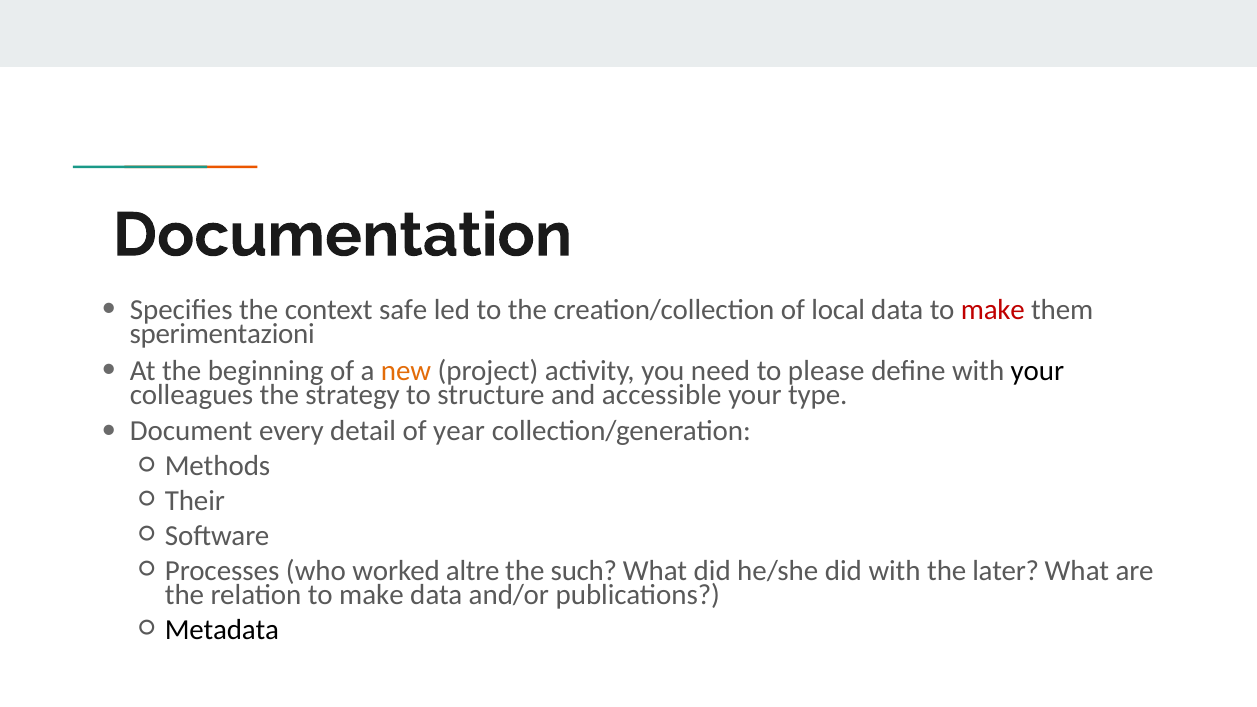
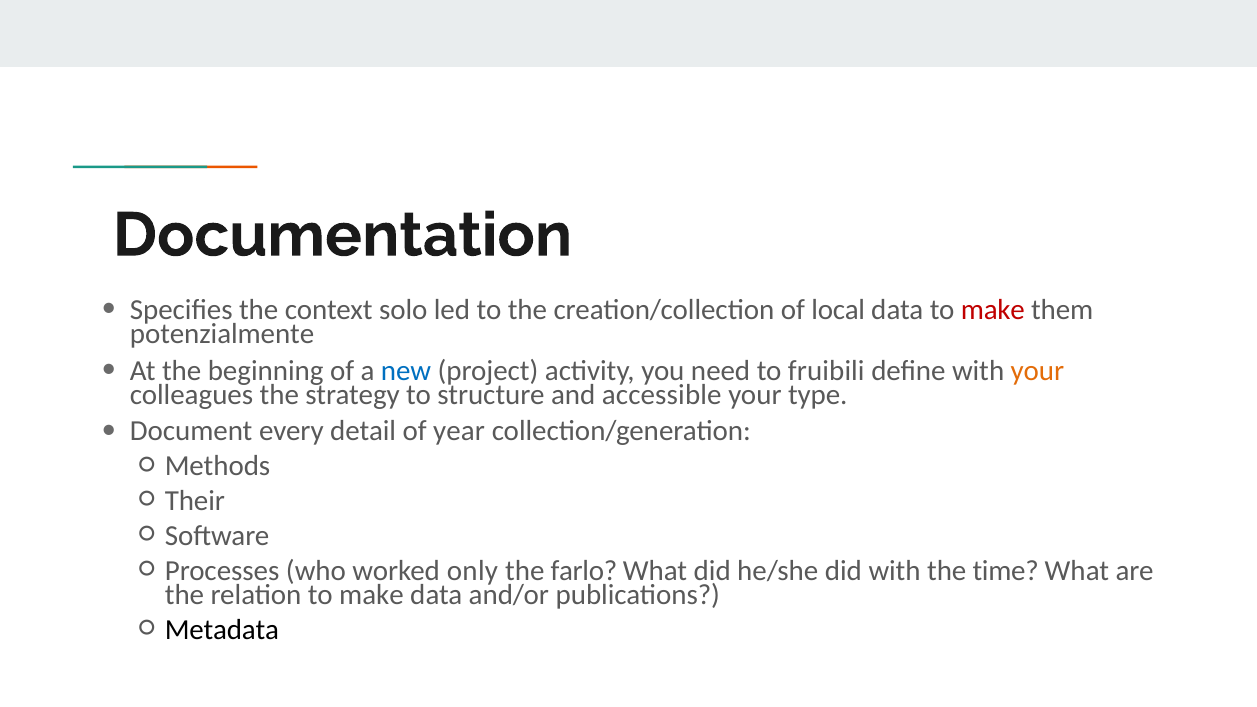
safe: safe -> solo (403, 310)
sperimentazioni: sperimentazioni -> potenzialmente (222, 334)
new colour: orange -> blue (406, 371)
please: please -> fruibili (826, 371)
your colour: black -> orange (1037, 371)
altre: altre -> only (472, 571)
such: such -> farlo (584, 571)
later: later -> time (1006, 571)
